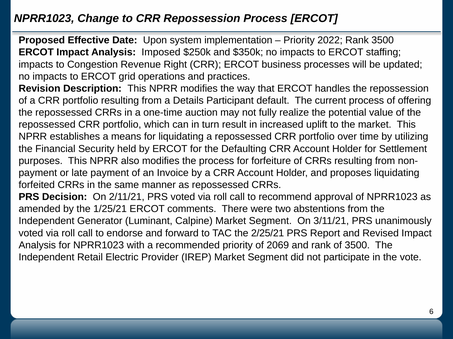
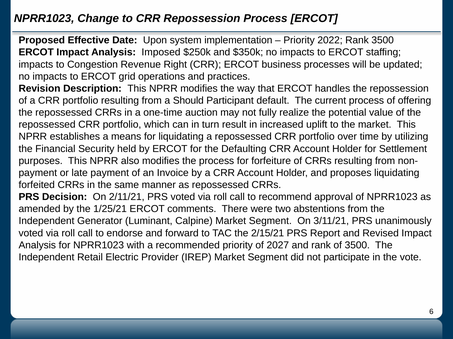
Details: Details -> Should (188, 101)
2/25/21: 2/25/21 -> 2/15/21 (268, 234)
2069: 2069 -> 2027 (278, 246)
